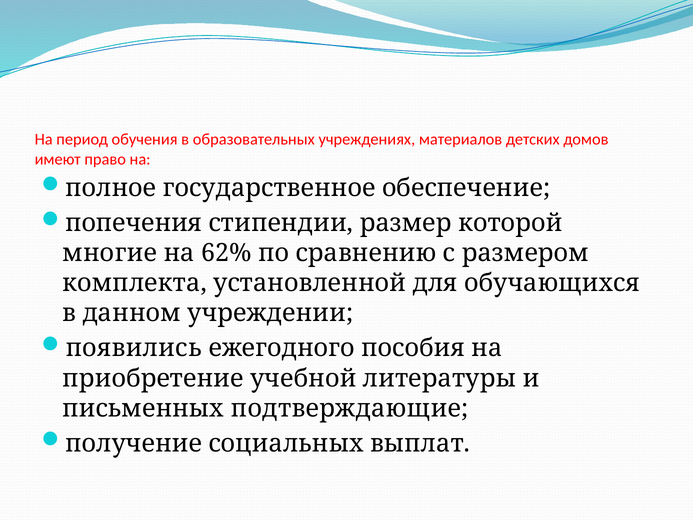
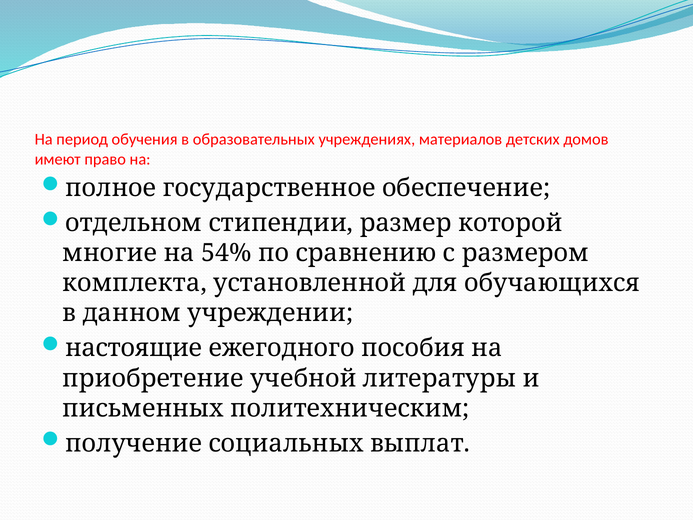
попечения: попечения -> отдельном (134, 223)
62%: 62% -> 54% (226, 253)
появились: появились -> настоящие (134, 348)
подтверждающие: подтверждающие -> политехническим (350, 408)
